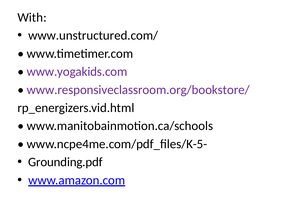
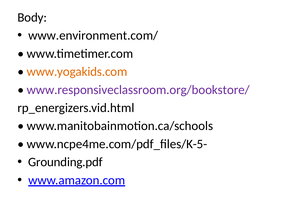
With: With -> Body (32, 17)
www.unstructured.com/: www.unstructured.com/ -> www.environment.com/ (93, 35)
www.yogakids.com colour: purple -> orange (77, 71)
